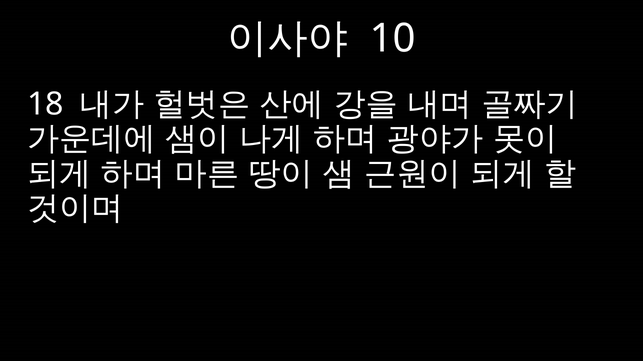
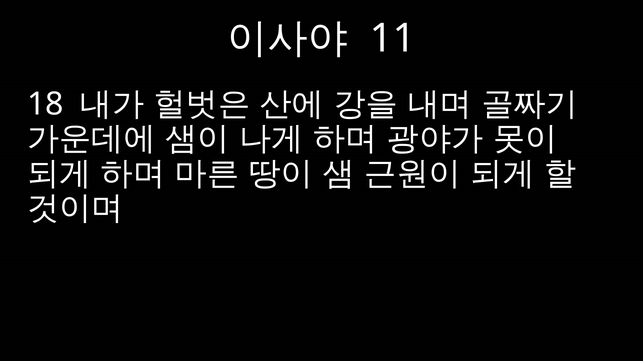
10: 10 -> 11 (393, 39)
